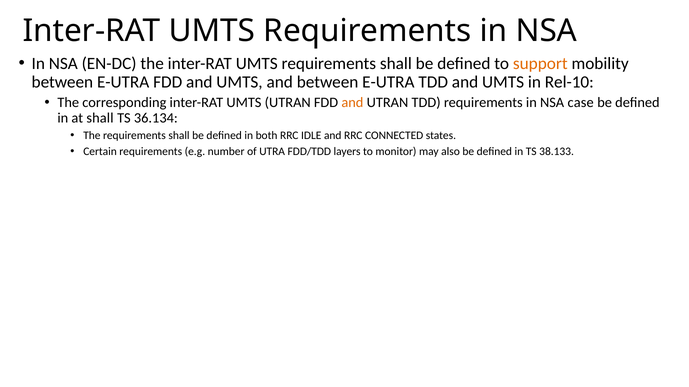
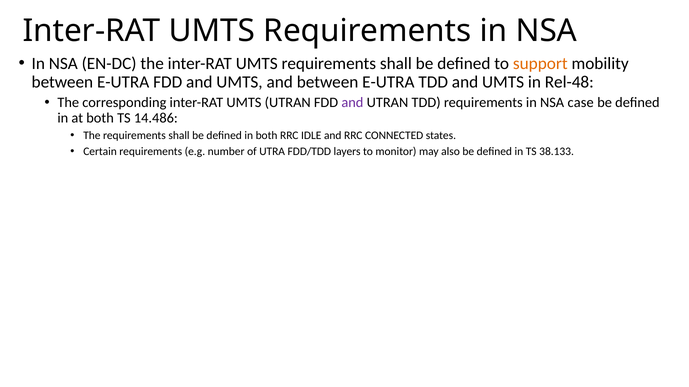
Rel-10: Rel-10 -> Rel-48 (569, 82)
and colour: orange -> purple (352, 103)
at shall: shall -> both (100, 118)
36.134: 36.134 -> 14.486 (156, 118)
